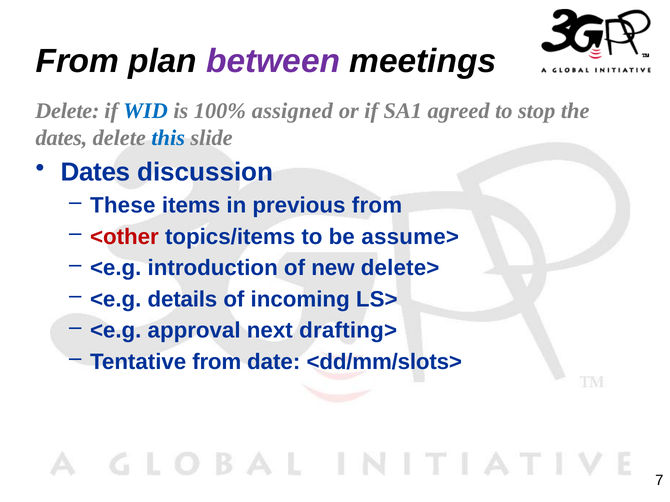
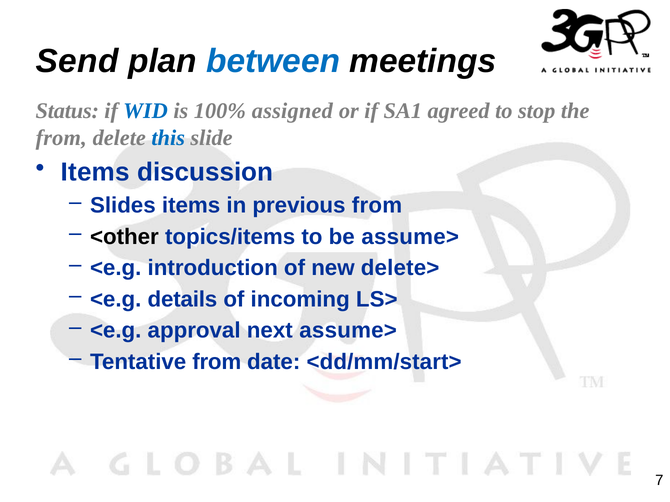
From: From -> Send (77, 61)
between colour: purple -> blue (273, 61)
Delete: Delete -> Status (67, 111)
dates: dates -> from (61, 138)
Dates: Dates -> Items (95, 172)
These: These -> Slides (123, 206)
<other colour: red -> black (124, 237)
next drafting>: drafting> -> assume> (348, 331)
<dd/mm/slots>: <dd/mm/slots> -> <dd/mm/start> (384, 362)
